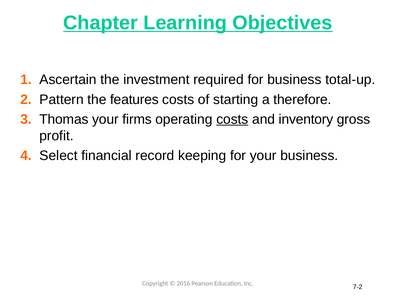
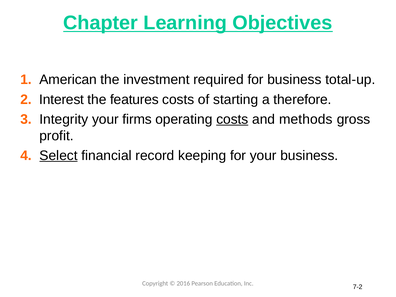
Ascertain: Ascertain -> American (68, 80)
Pattern: Pattern -> Interest (62, 99)
Thomas: Thomas -> Integrity (64, 119)
inventory: inventory -> methods (306, 119)
Select underline: none -> present (59, 156)
